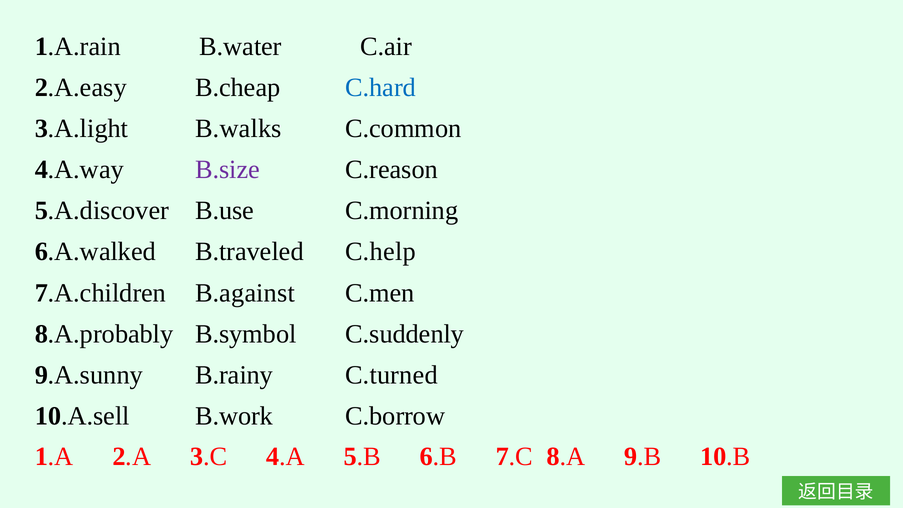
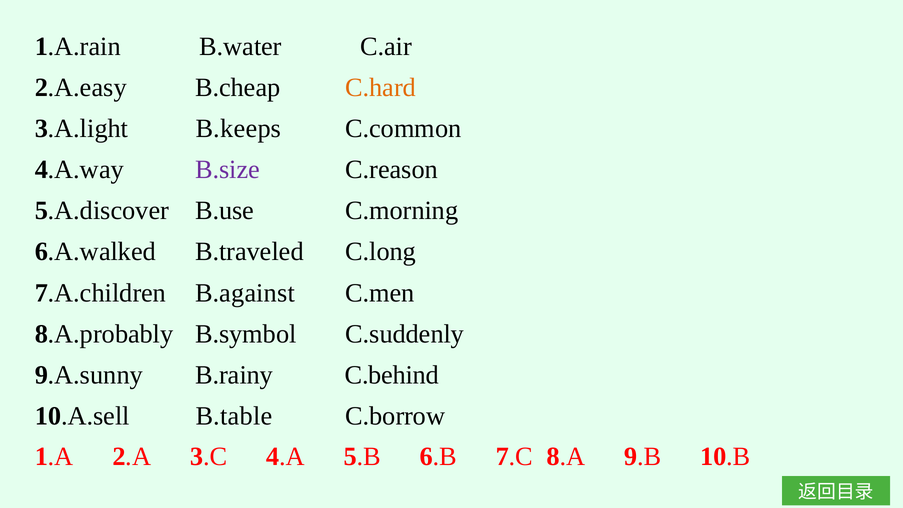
C.hard colour: blue -> orange (381, 87)
B.walks: B.walks -> B.keeps (238, 128)
C.help: C.help -> C.long (381, 252)
C.turned: C.turned -> C.behind (392, 375)
B.work: B.work -> B.table (234, 416)
